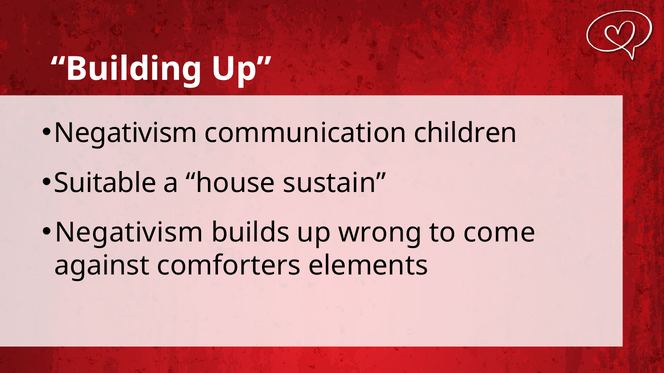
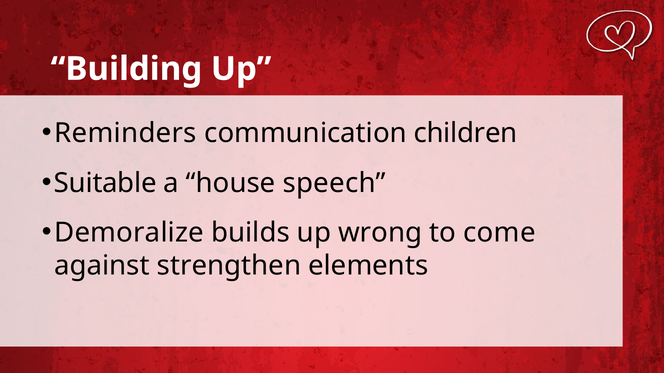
Negativism: Negativism -> Reminders (126, 133)
sustain: sustain -> speech (334, 183)
Negativism: Negativism -> Demoralize (129, 233)
comforters: comforters -> strengthen (229, 266)
